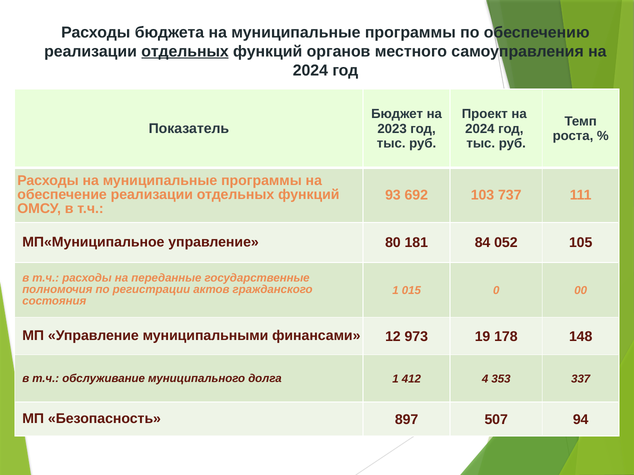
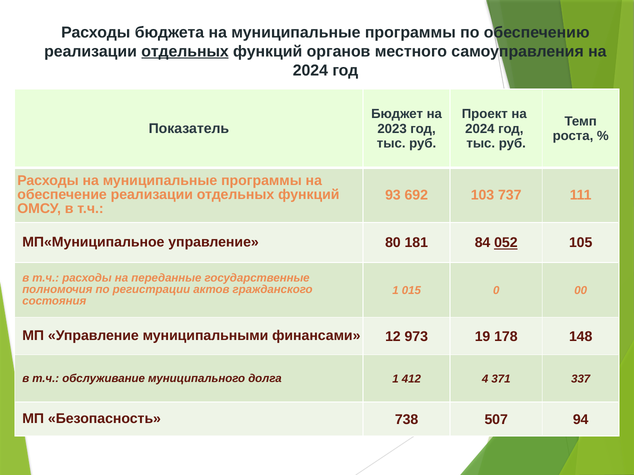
052 underline: none -> present (506, 243)
353: 353 -> 371 (501, 379)
897: 897 -> 738 (407, 420)
